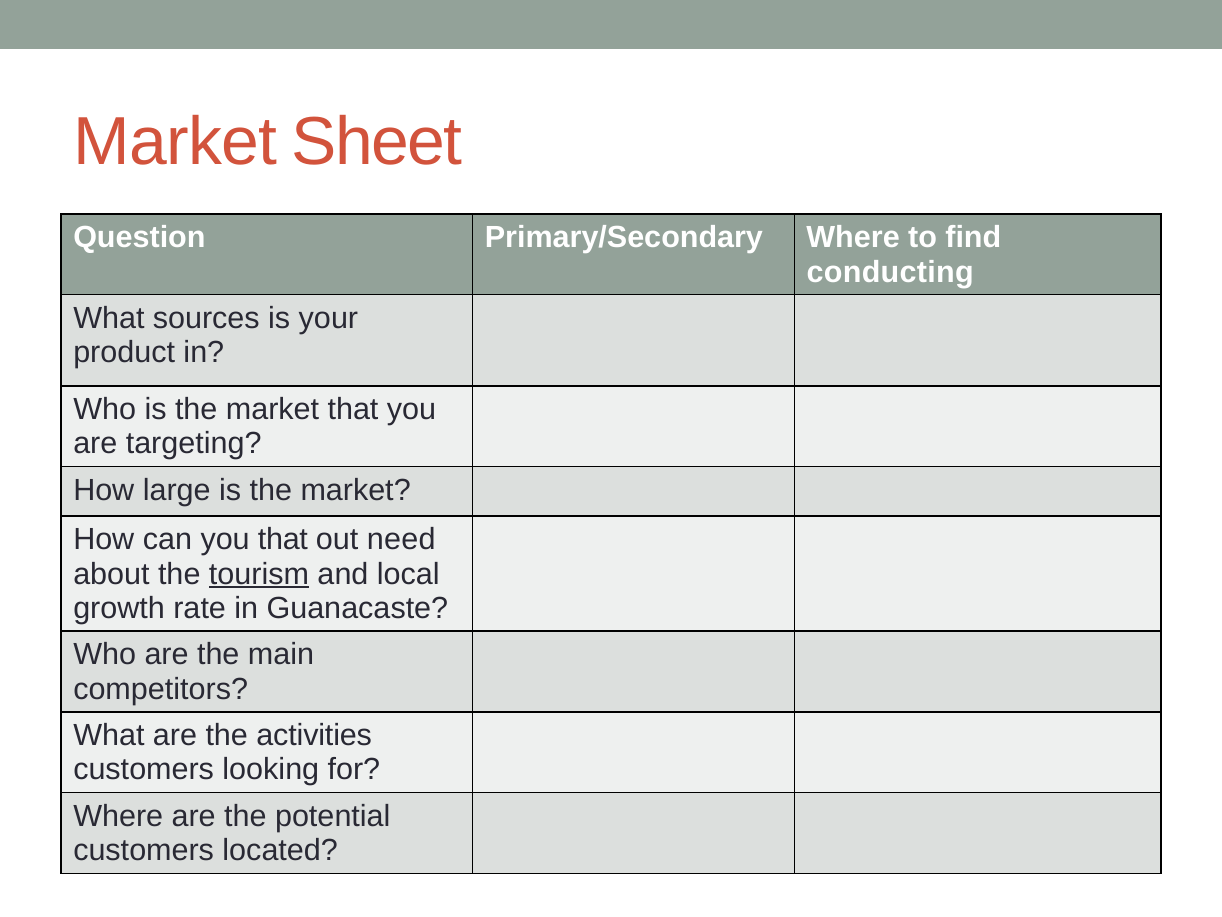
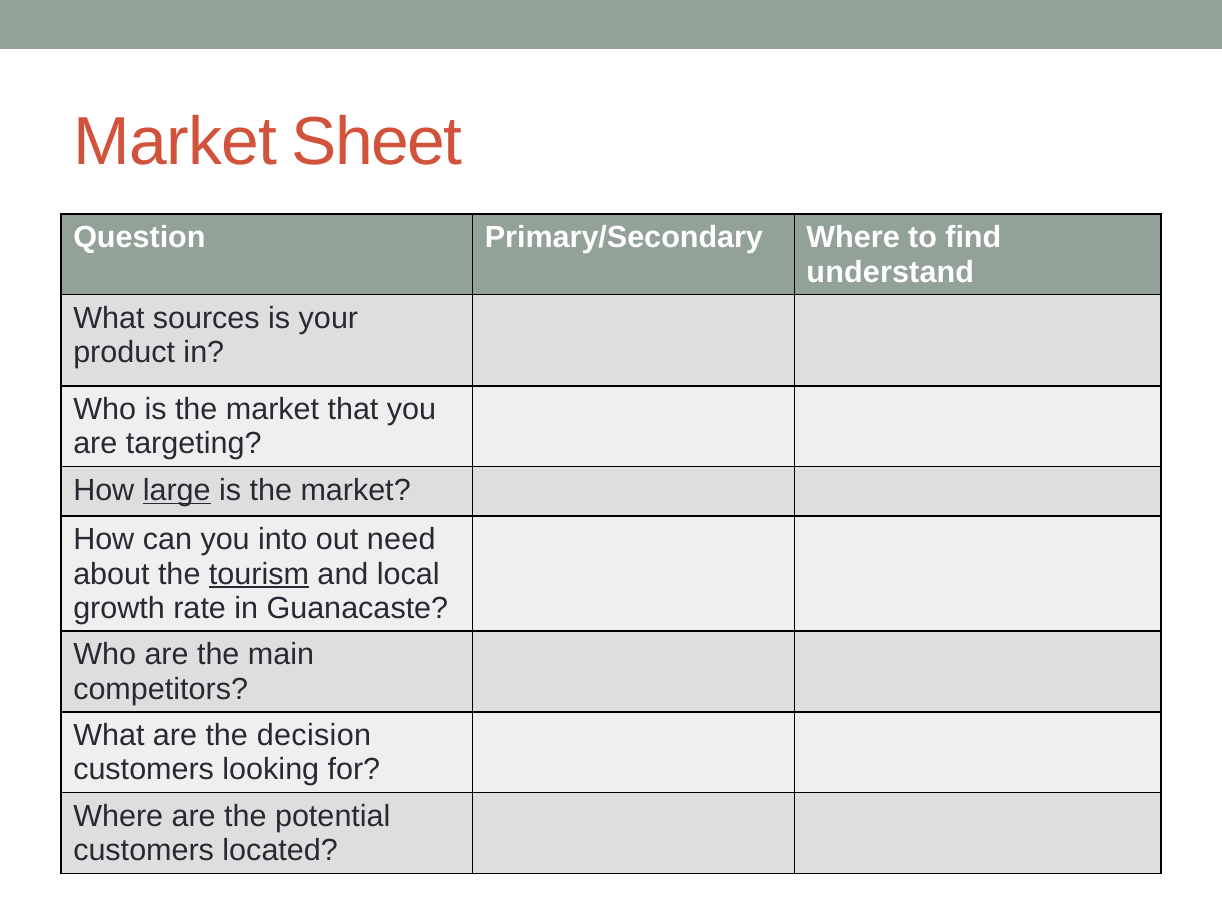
conducting: conducting -> understand (890, 272)
large underline: none -> present (177, 490)
you that: that -> into (283, 540)
activities: activities -> decision (314, 735)
